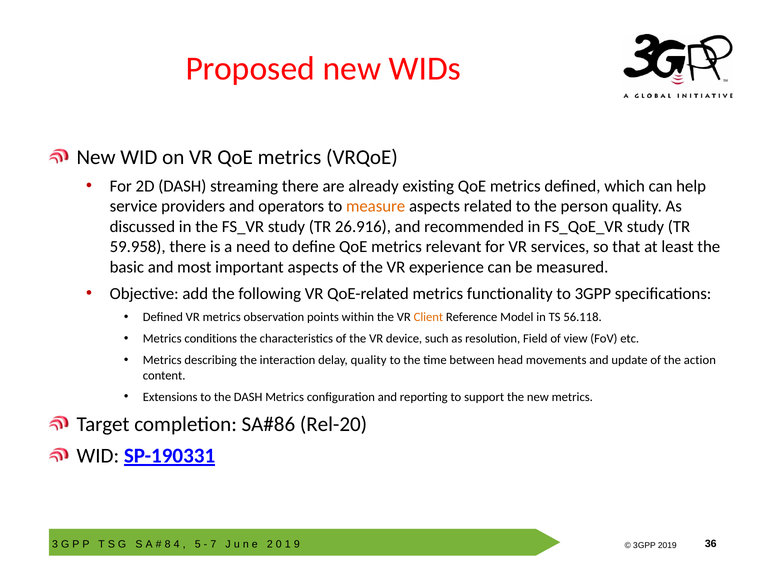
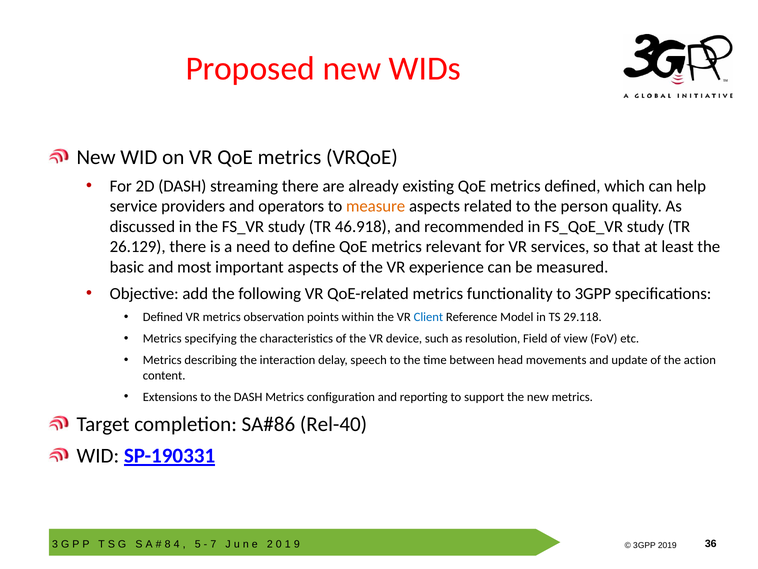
26.916: 26.916 -> 46.918 (363, 226)
59.958: 59.958 -> 26.129 (138, 247)
Client colour: orange -> blue (428, 317)
56.118: 56.118 -> 29.118 (583, 317)
conditions: conditions -> specifying (211, 339)
delay quality: quality -> speech (369, 360)
Rel-20: Rel-20 -> Rel-40 (333, 424)
